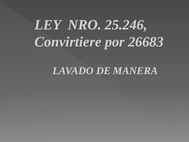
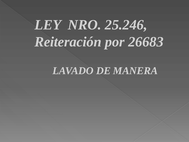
Convirtiere: Convirtiere -> Reiteración (68, 42)
